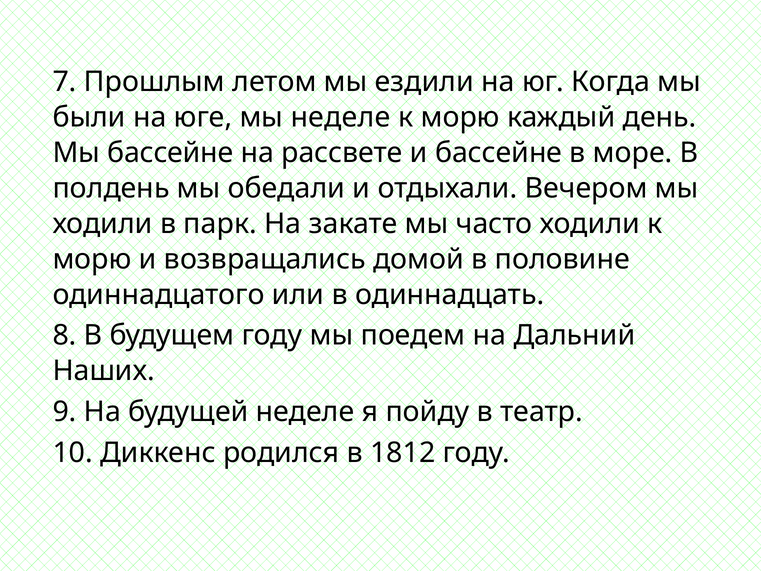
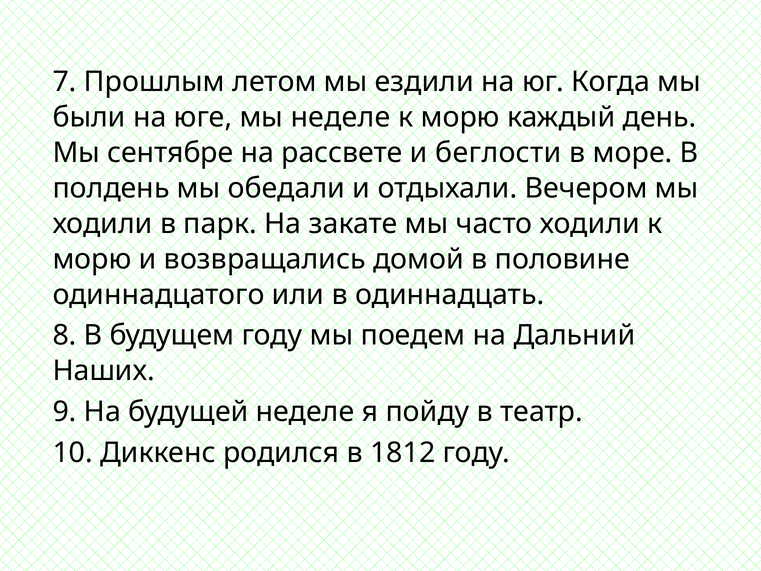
Мы бассейне: бассейне -> сентябре (170, 153)
и бассейне: бассейне -> беглости (498, 153)
